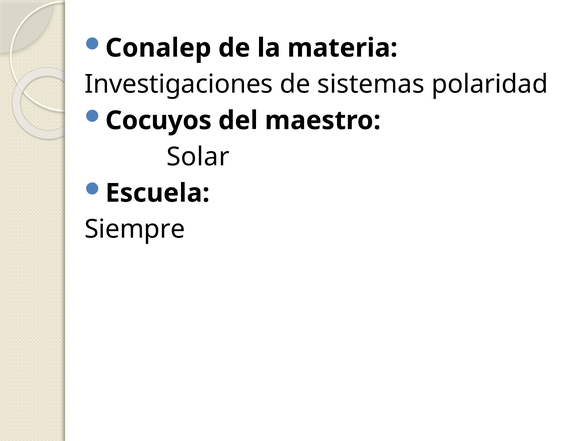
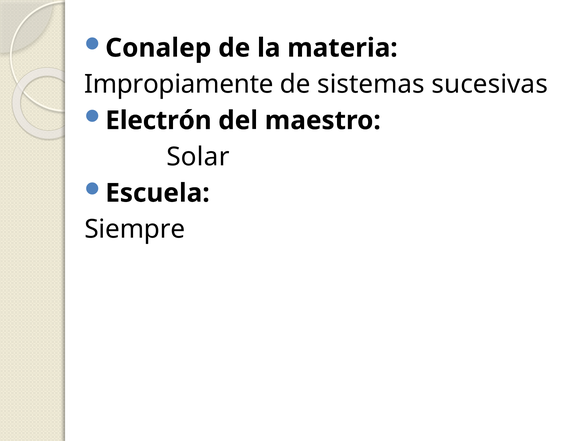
Investigaciones: Investigaciones -> Impropiamente (179, 84)
polaridad: polaridad -> sucesivas (490, 84)
Cocuyos: Cocuyos -> Electrón (158, 120)
